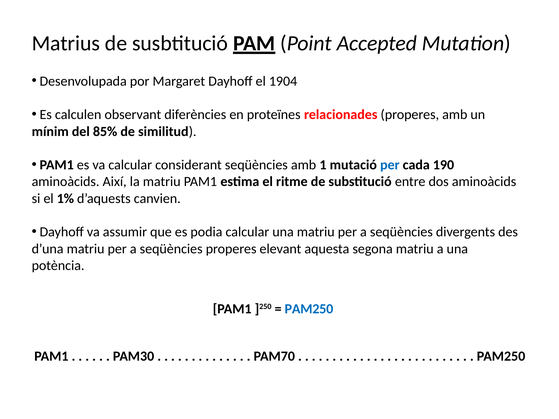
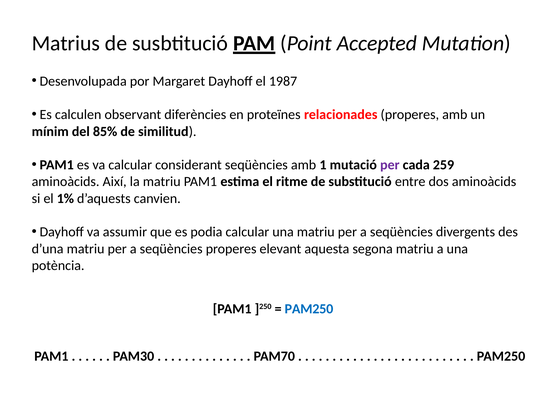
1904: 1904 -> 1987 (283, 81)
per colour: blue -> purple (390, 165)
190: 190 -> 259 (444, 165)
